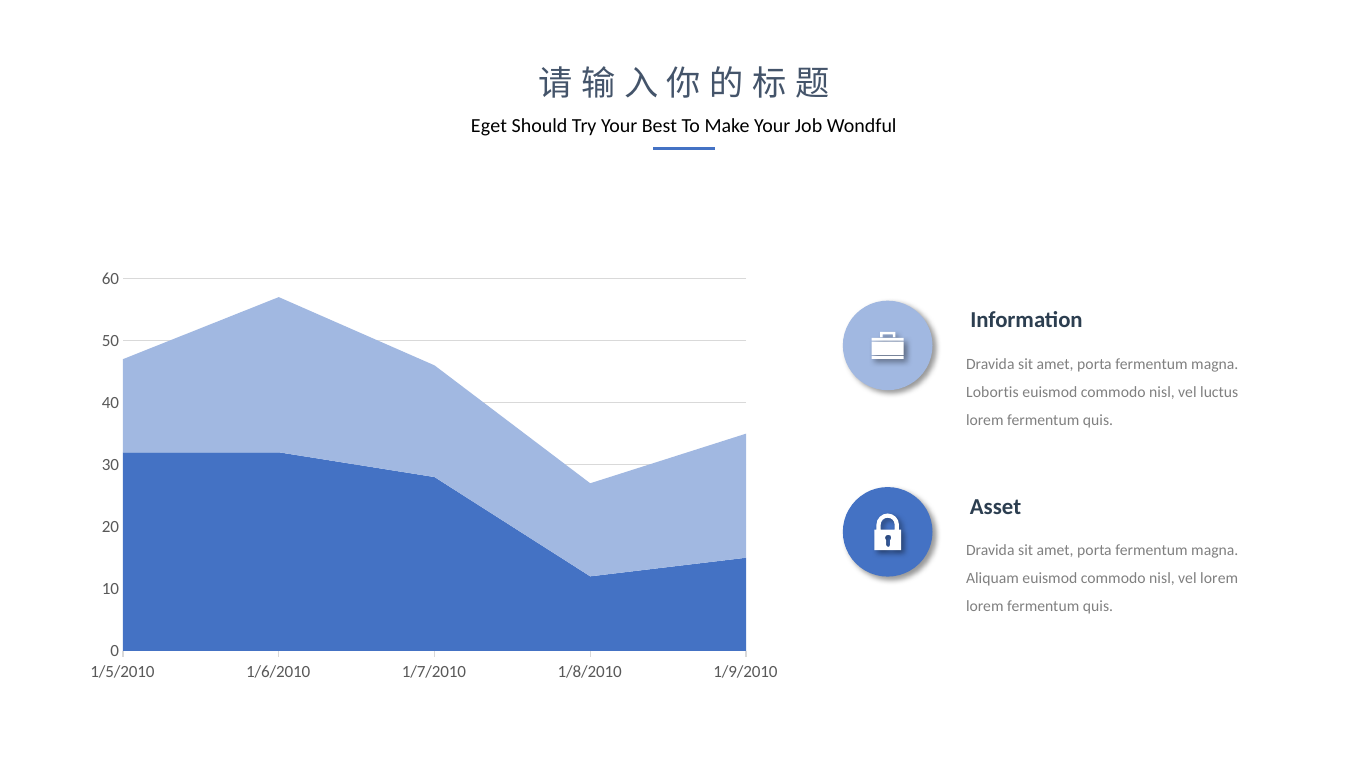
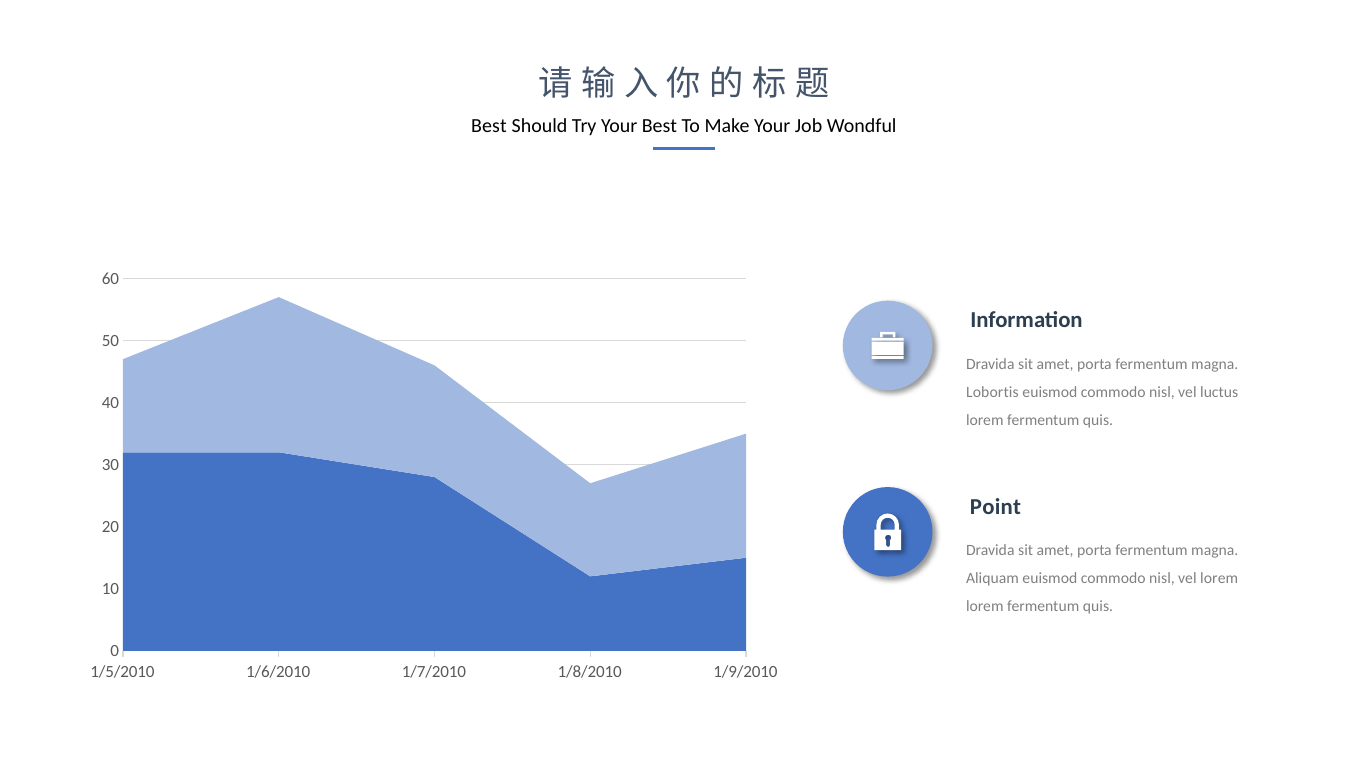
Eget: Eget -> Best (489, 126)
Asset: Asset -> Point (995, 507)
